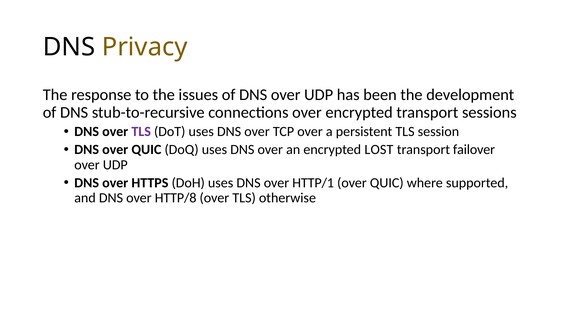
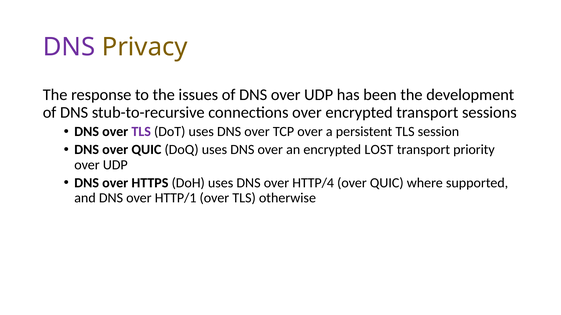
DNS colour: black -> purple (69, 47)
failover: failover -> priority (474, 150)
HTTP/1: HTTP/1 -> HTTP/4 (313, 183)
HTTP/8: HTTP/8 -> HTTP/1 (176, 198)
